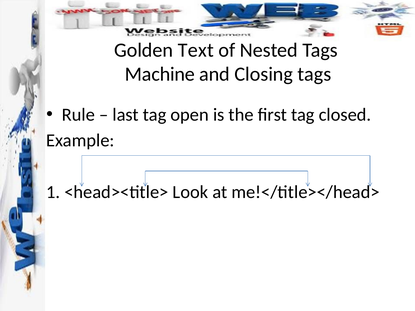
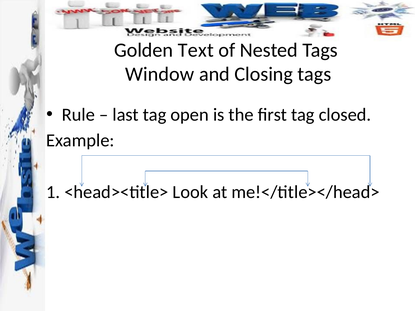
Machine: Machine -> Window (160, 74)
